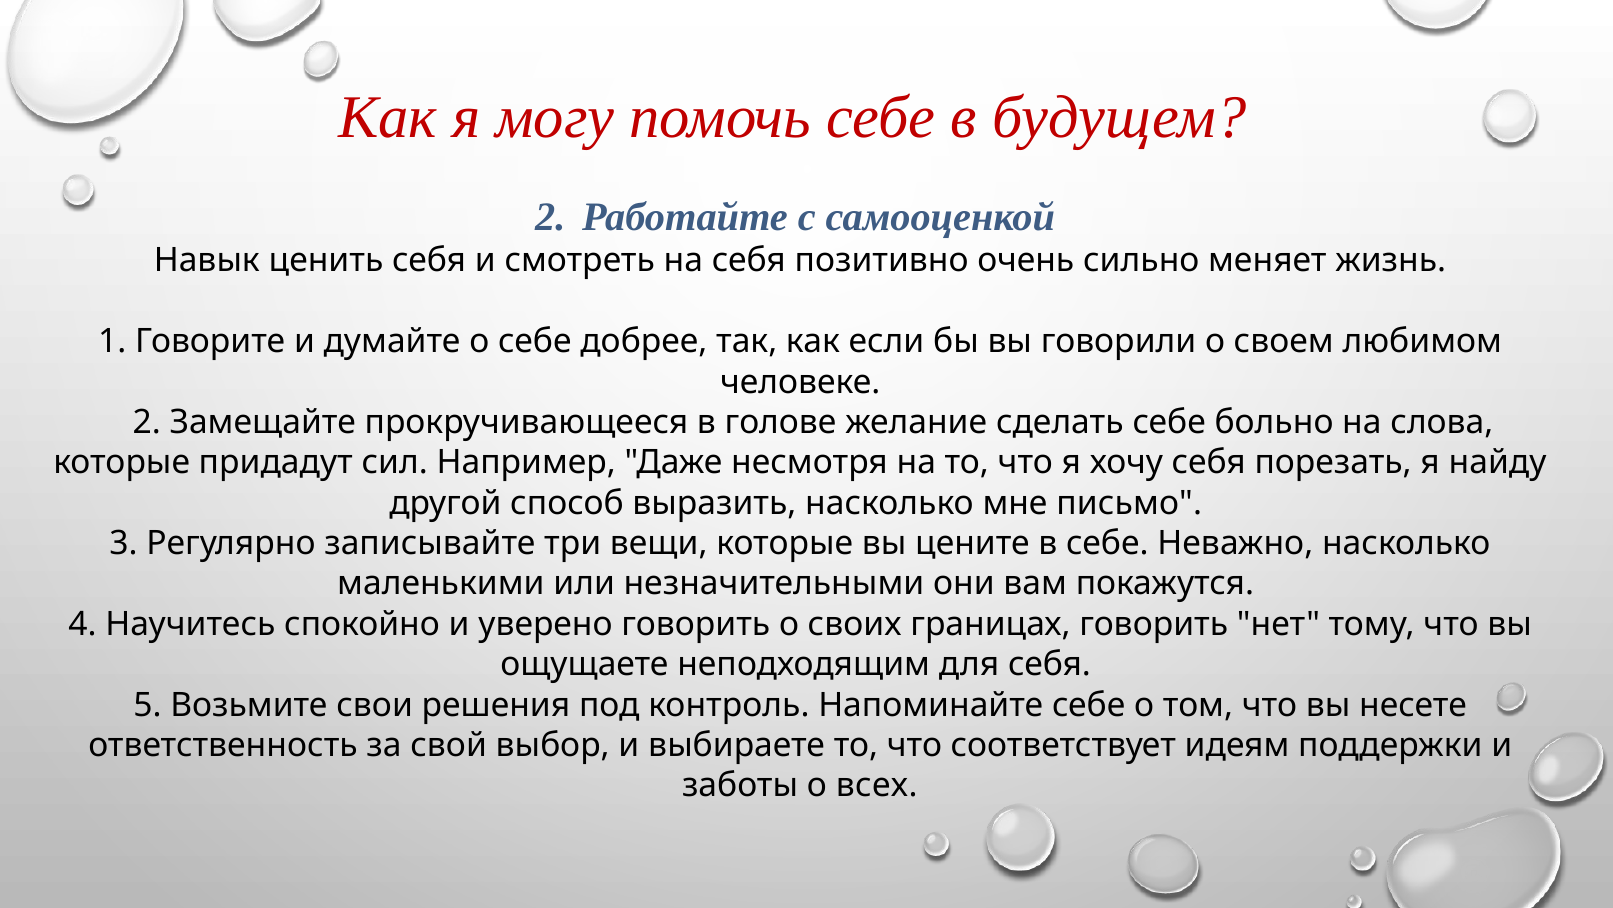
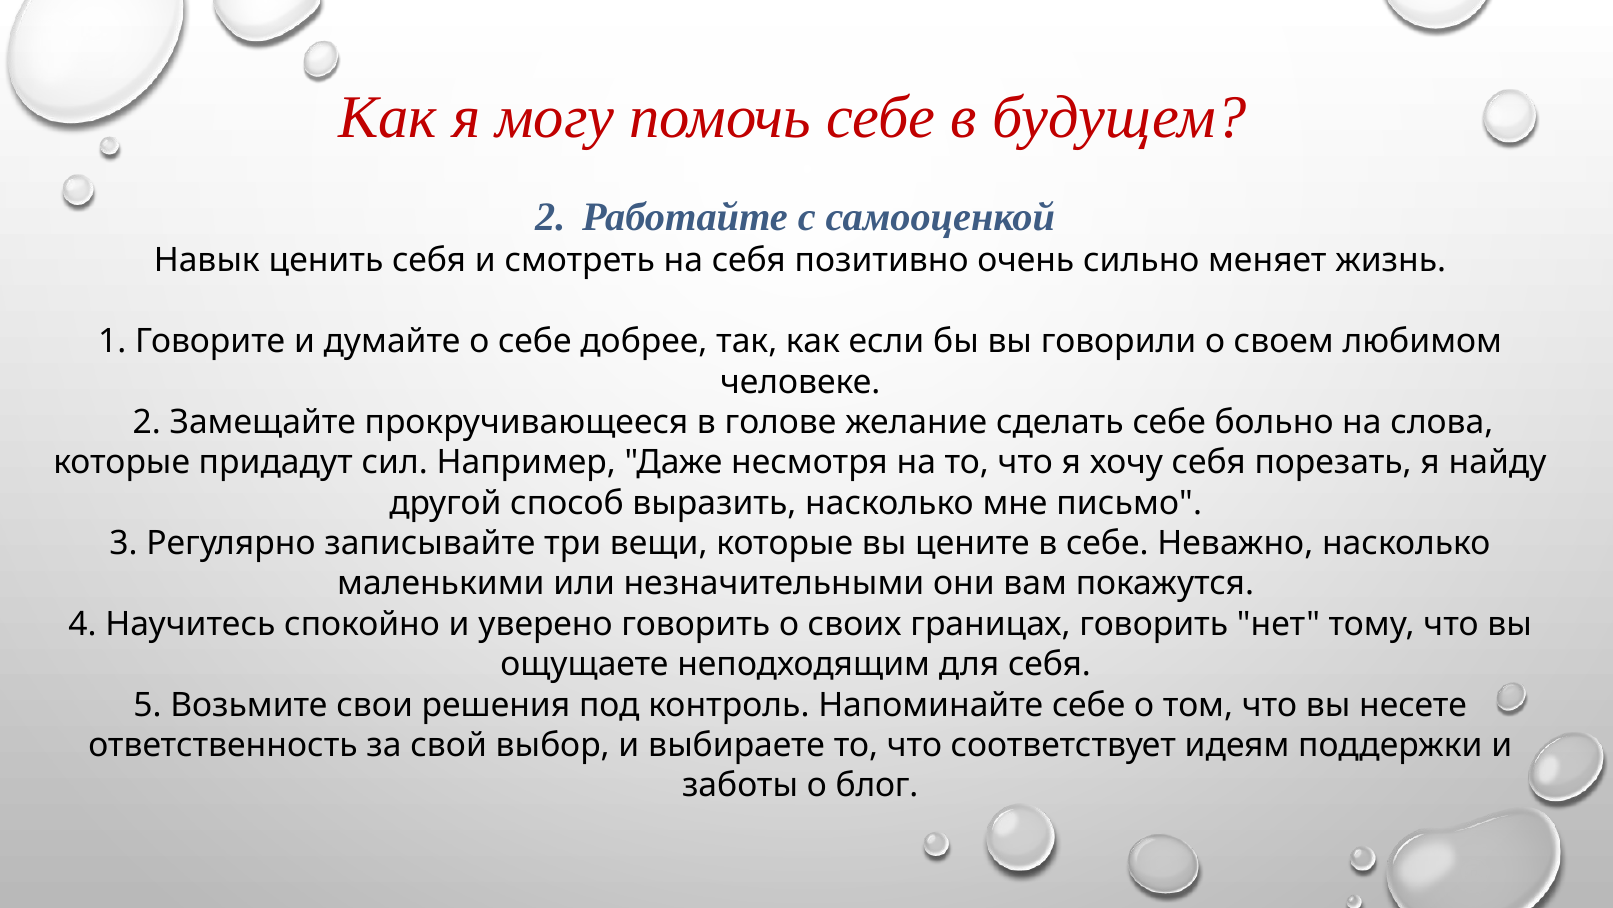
всех: всех -> блог (877, 785)
